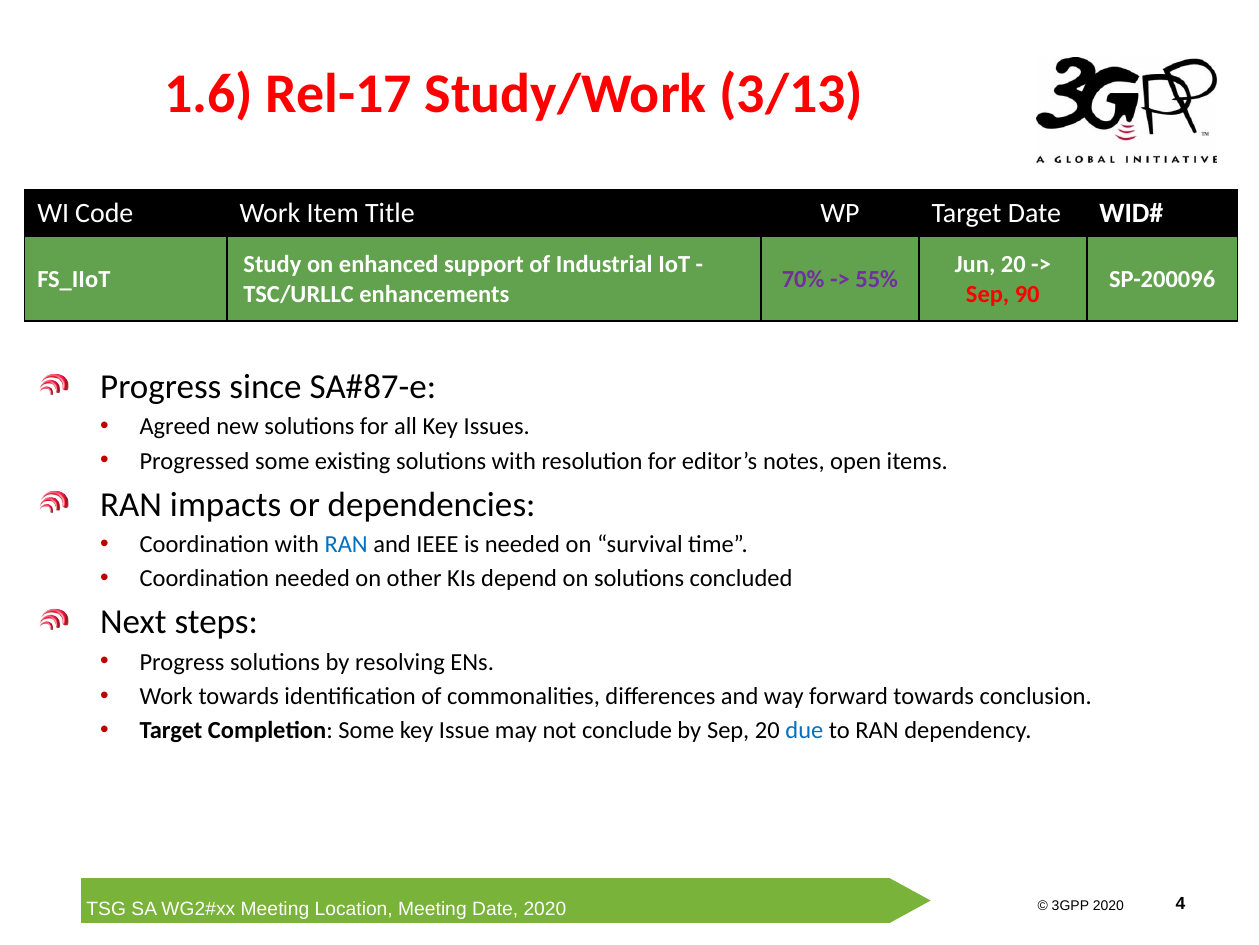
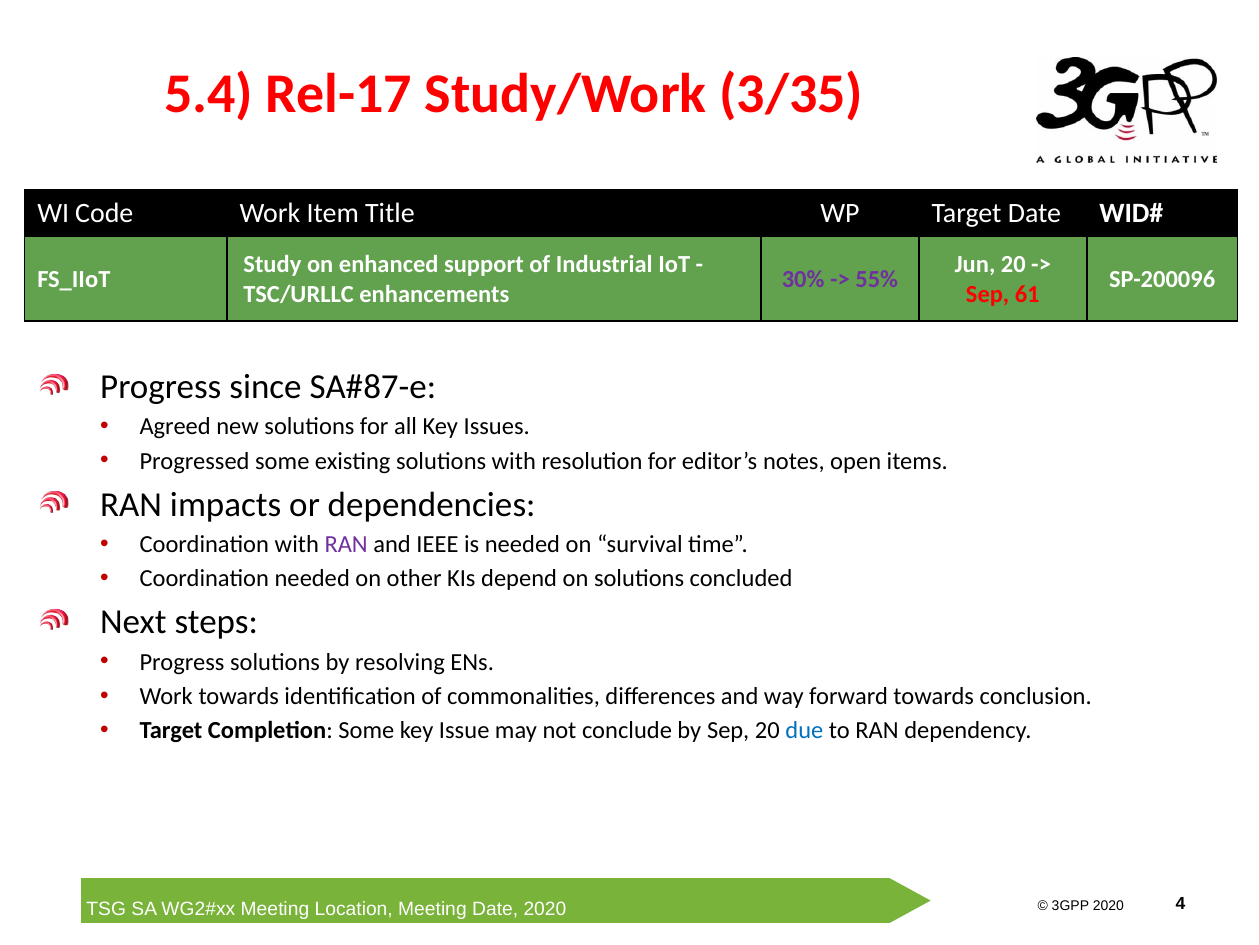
1.6: 1.6 -> 5.4 (209, 94)
3/13: 3/13 -> 3/35 (791, 94)
70%: 70% -> 30% (803, 279)
90: 90 -> 61 (1027, 294)
RAN colour: blue -> purple (346, 544)
